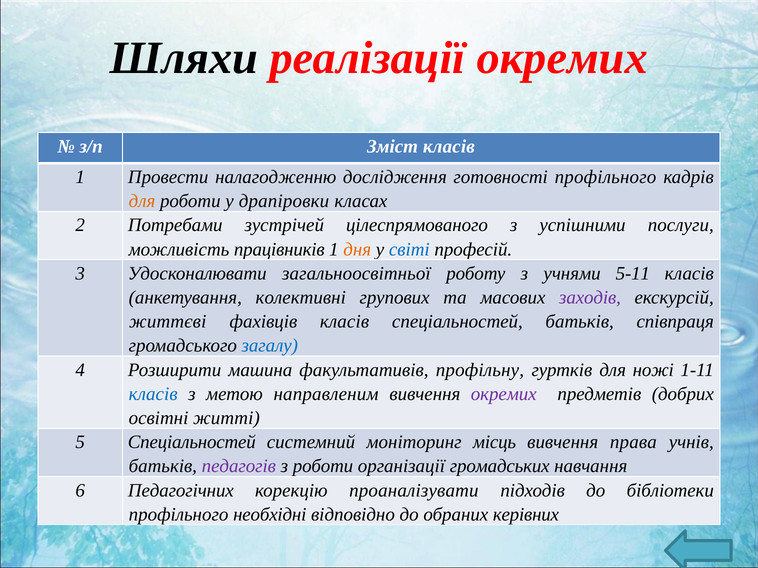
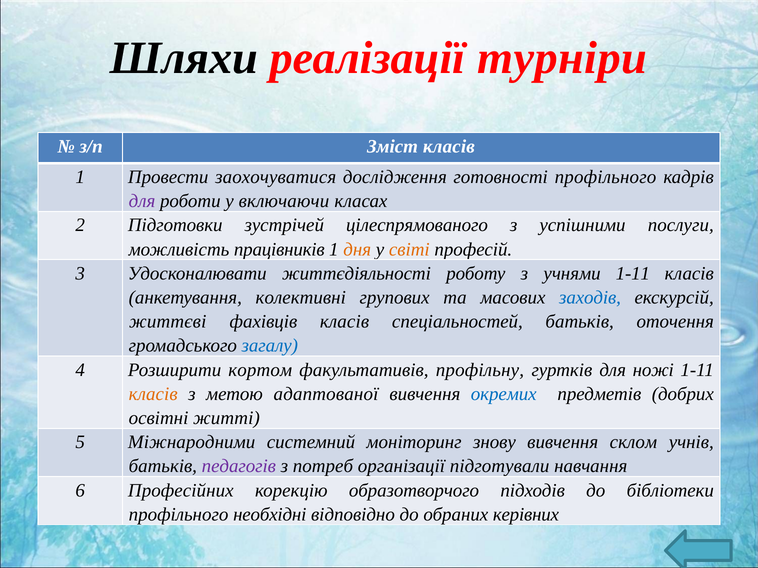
реалізації окремих: окремих -> турніри (562, 58)
налагодженню: налагодженню -> заохочуватися (276, 177)
для colour: orange -> purple (142, 201)
драпіровки: драпіровки -> включаючи (284, 201)
Потребами: Потребами -> Підготовки (175, 225)
світі colour: blue -> orange (409, 250)
загальноосвітньої: загальноосвітньої -> життєдіяльності (356, 274)
учнями 5-11: 5-11 -> 1-11 (633, 274)
заходів colour: purple -> blue (590, 298)
співпраця: співпраця -> оточення (675, 322)
машина: машина -> кортом (260, 370)
класів colour: blue -> orange (153, 394)
направленим: направленим -> адаптованої (326, 394)
окремих colour: purple -> blue (504, 394)
5 Спеціальностей: Спеціальностей -> Міжнародними (192, 443)
місць: місць -> знову (494, 443)
права: права -> склом (633, 443)
з роботи: роботи -> потреб (323, 467)
громадських: громадських -> підготували (500, 467)
Педагогічних: Педагогічних -> Професійних (181, 491)
проаналізувати: проаналізувати -> образотворчого (414, 491)
